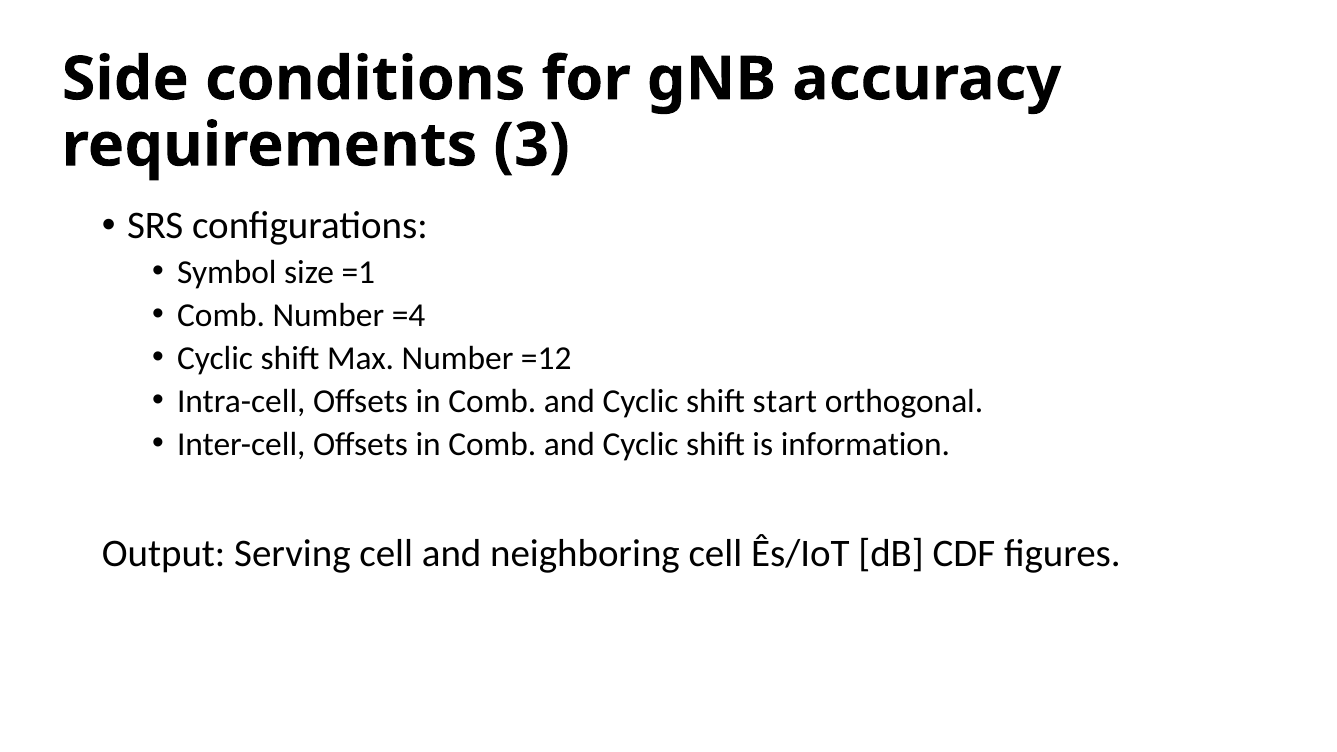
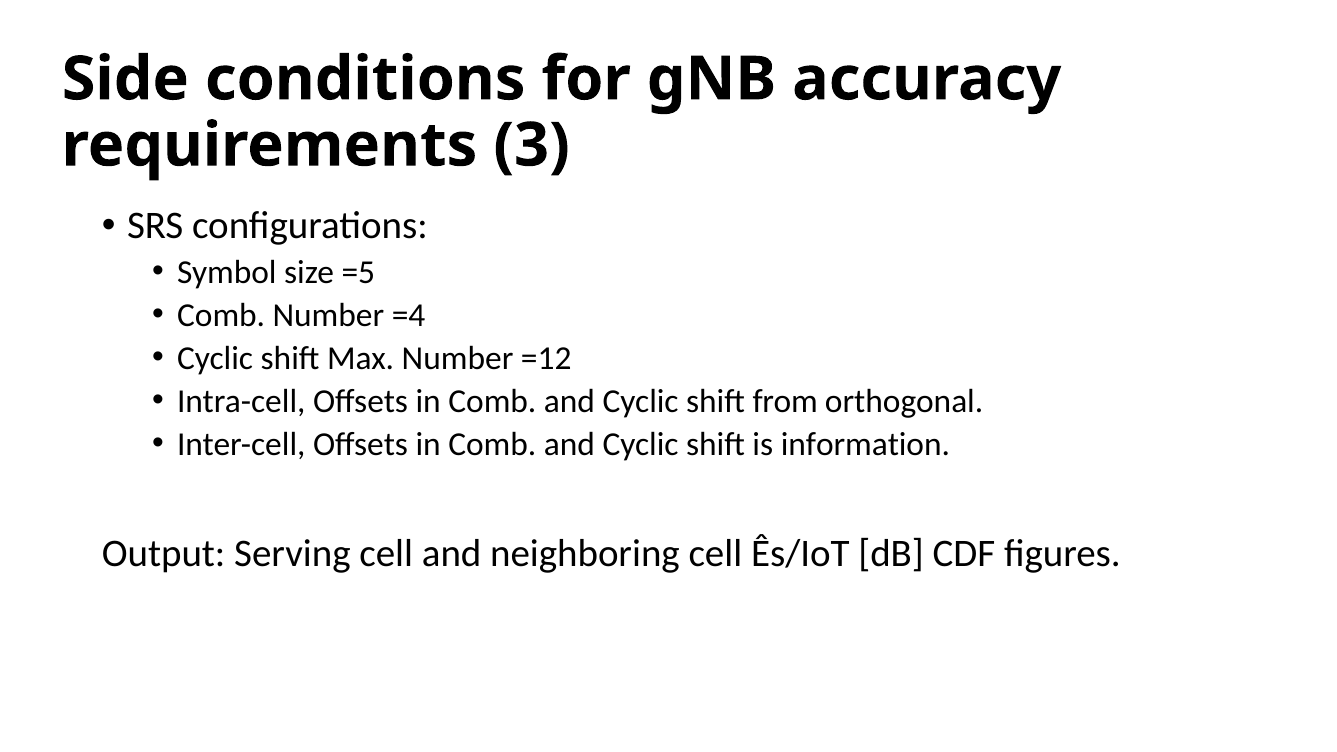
=1: =1 -> =5 (358, 272)
start: start -> from (785, 401)
